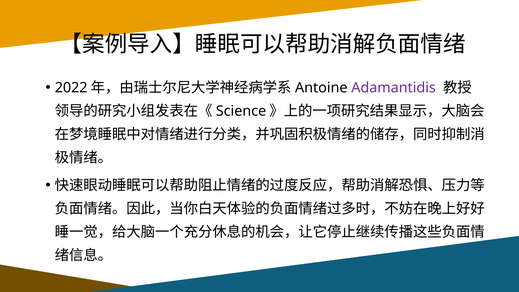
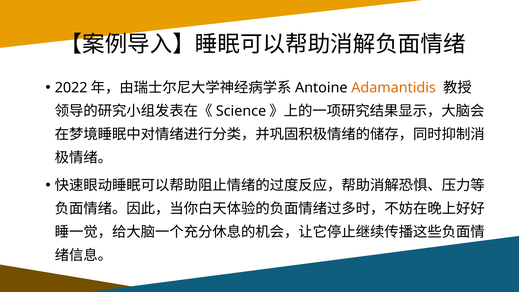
Adamantidis colour: purple -> orange (394, 88)
